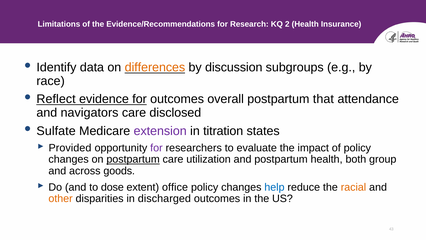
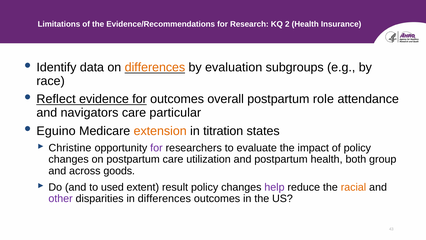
discussion: discussion -> evaluation (234, 67)
that: that -> role (323, 99)
disclosed: disclosed -> particular (175, 112)
Sulfate: Sulfate -> Eguino (56, 131)
extension colour: purple -> orange (160, 131)
Provided: Provided -> Christine (70, 148)
postpartum underline: present -> none (133, 159)
dose: dose -> used (112, 187)
office: office -> result (175, 187)
help colour: blue -> purple (274, 187)
other colour: orange -> purple (61, 198)
in discharged: discharged -> differences (164, 198)
